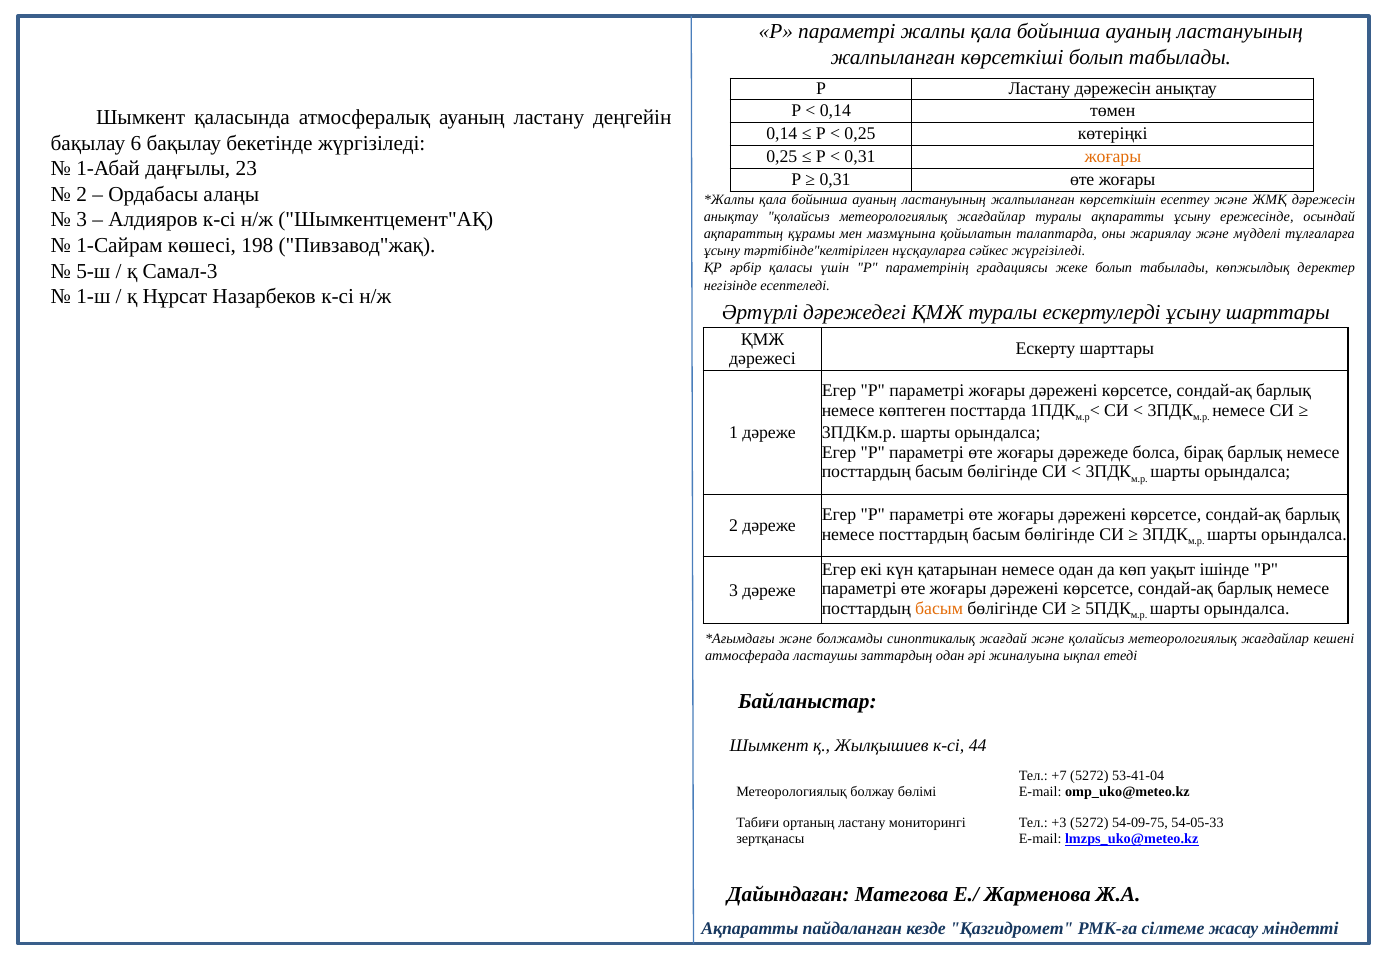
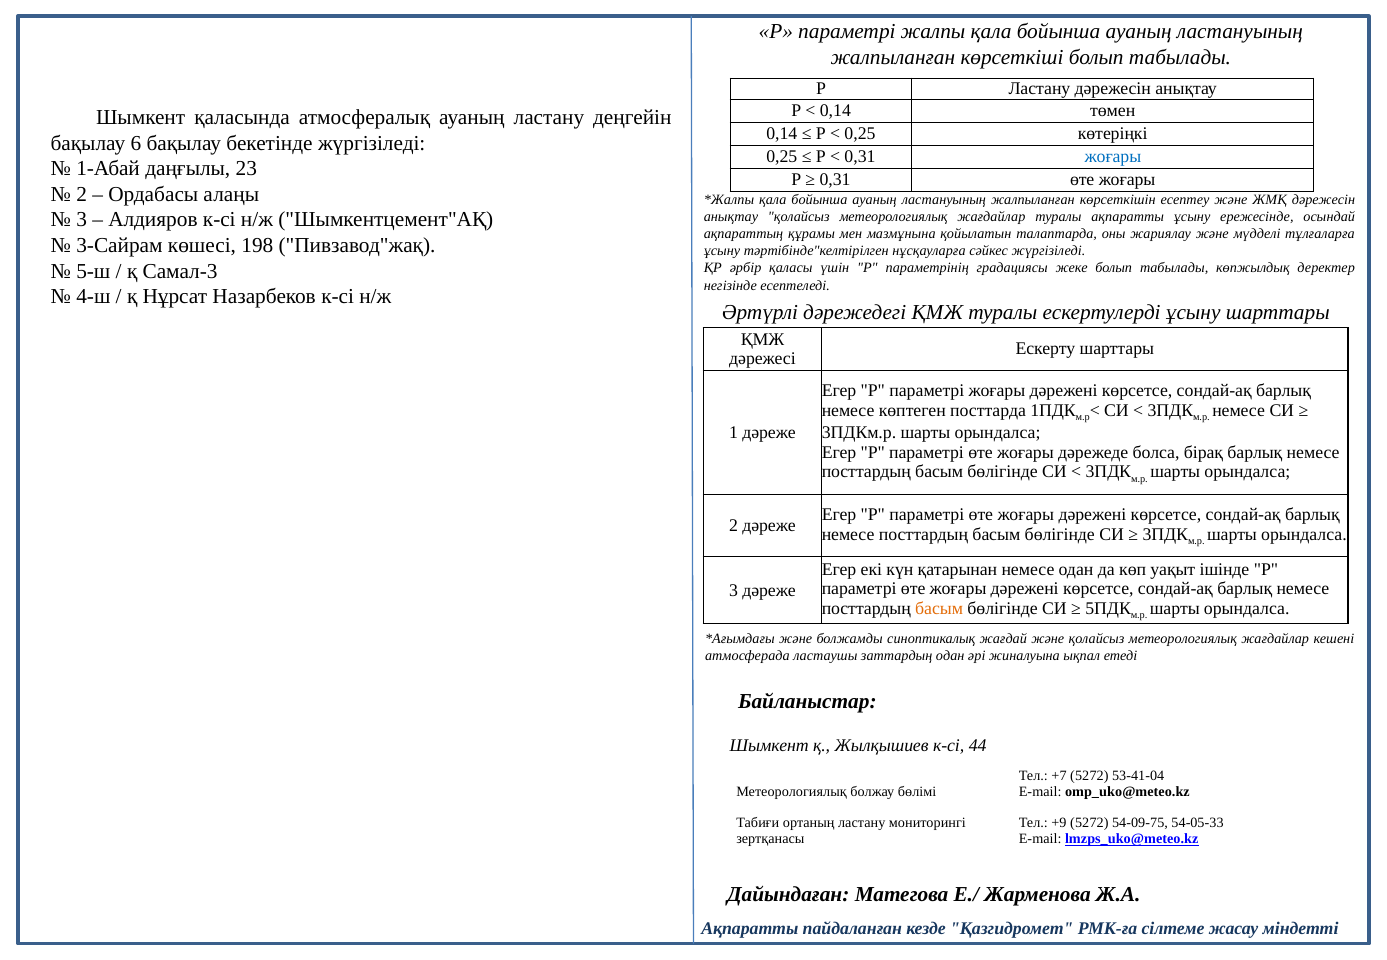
жоғары colour: orange -> blue (1113, 157)
1-Сайрам: 1-Сайрам -> 3-Сайрам (119, 246)
1-ш: 1-ш -> 4-ш (93, 297)
+3: +3 -> +9 (1059, 823)
